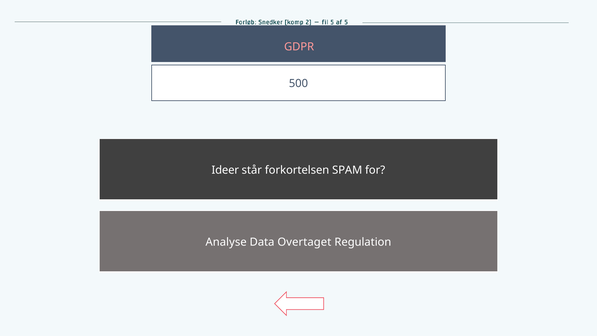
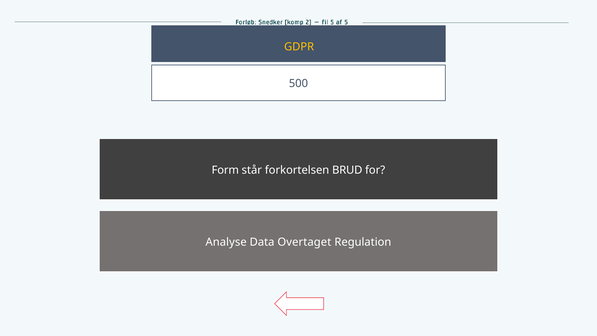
GDPR colour: pink -> yellow (299, 47)
Ideer: Ideer -> Form (225, 170)
SPAM: SPAM -> BRUD (347, 170)
